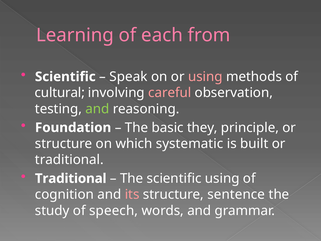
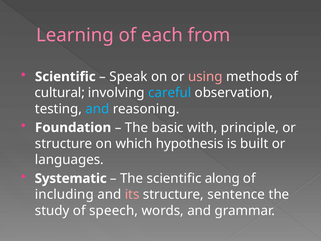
careful colour: pink -> light blue (170, 93)
and colour: light green -> light blue (97, 109)
they: they -> with (202, 127)
systematic: systematic -> hypothesis (190, 144)
traditional: traditional -> languages (69, 160)
Traditional: Traditional -> Systematic (71, 178)
scientific using: using -> along (222, 178)
cognition: cognition -> including (64, 194)
